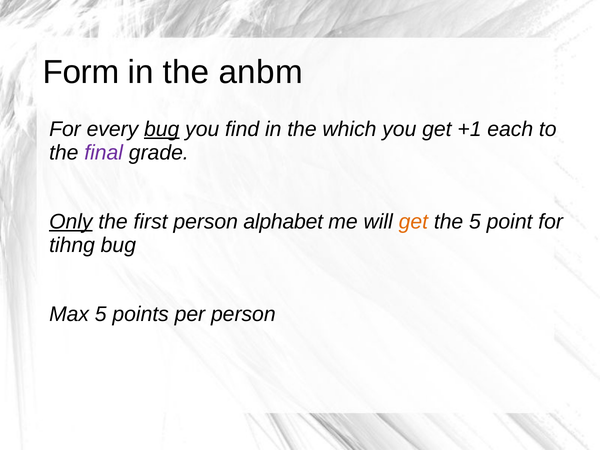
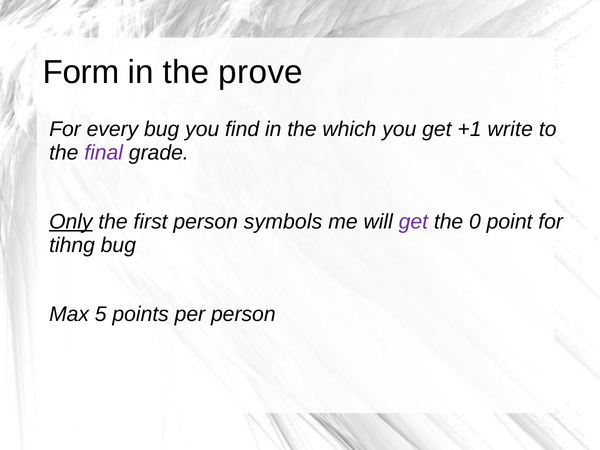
anbm: anbm -> prove (261, 72)
bug underline: present -> none (162, 129)
each: each -> write (510, 129)
alphabet: alphabet -> symbols (283, 222)
get colour: orange -> purple (413, 222)
the 5: 5 -> 0 (475, 222)
